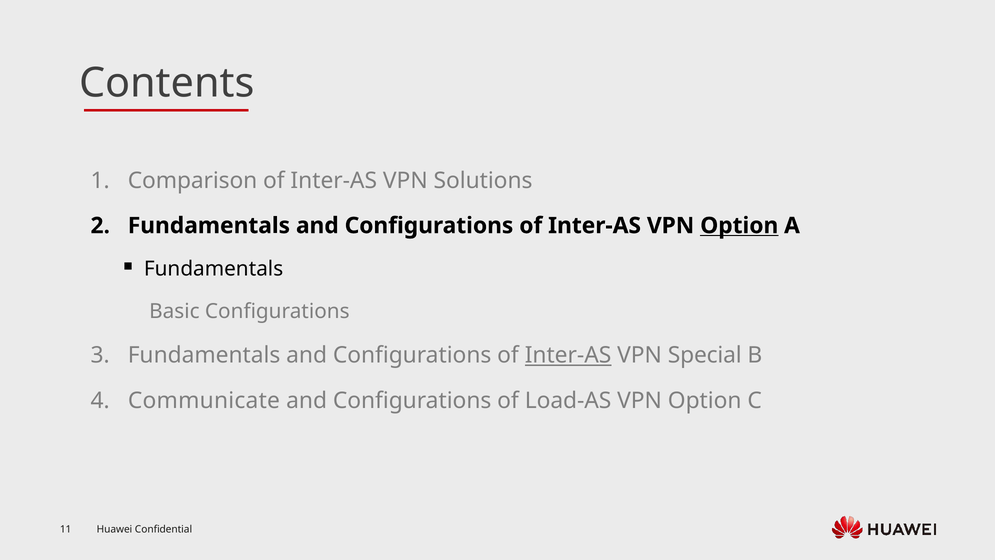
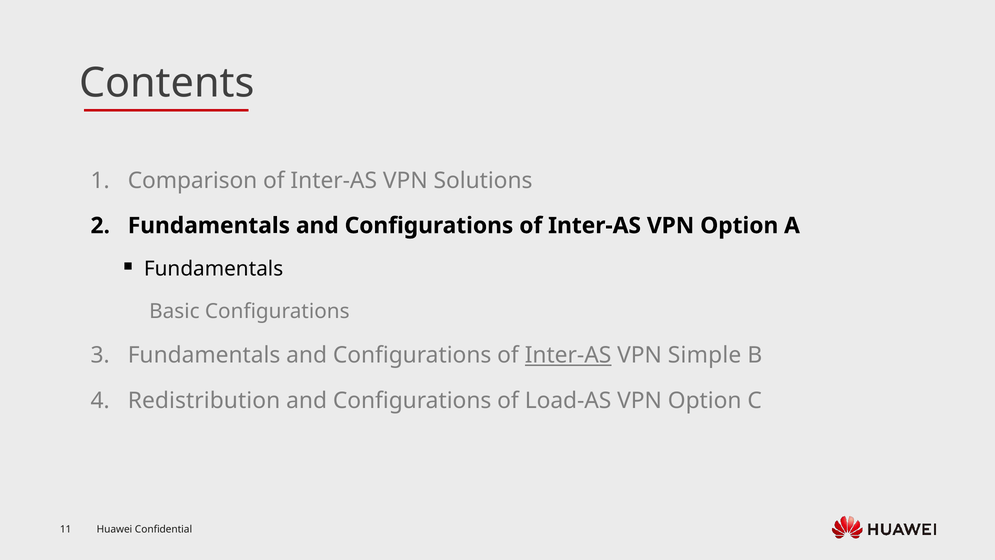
Option underline: present -> none (739, 226)
Special: Special -> Simple (705, 355)
Communicate: Communicate -> Redistribution (204, 400)
